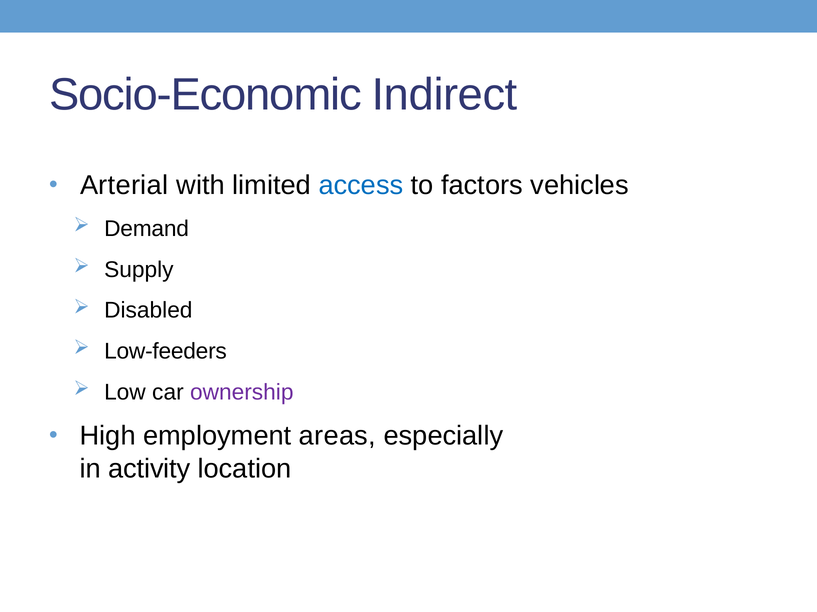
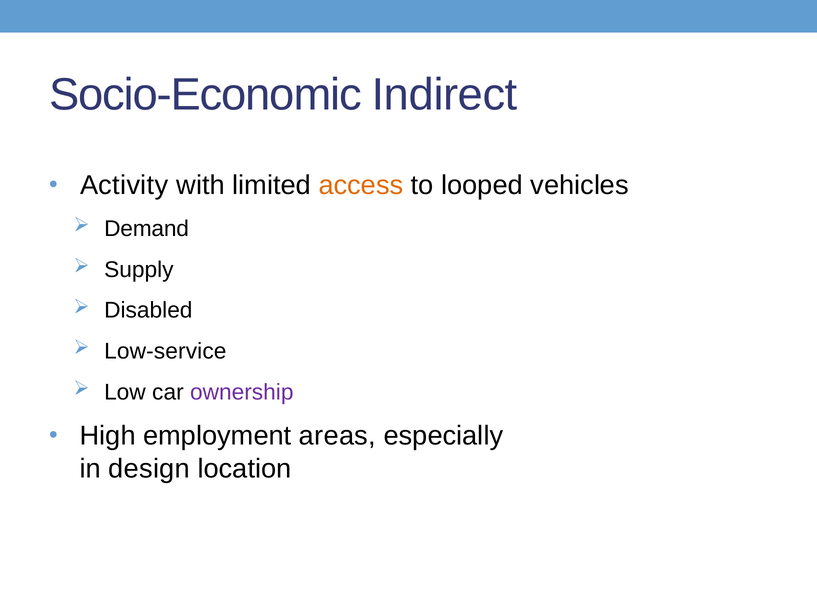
Arterial: Arterial -> Activity (124, 186)
access colour: blue -> orange (361, 186)
factors: factors -> looped (482, 186)
Low-feeders: Low-feeders -> Low-service (165, 352)
activity: activity -> design (149, 469)
